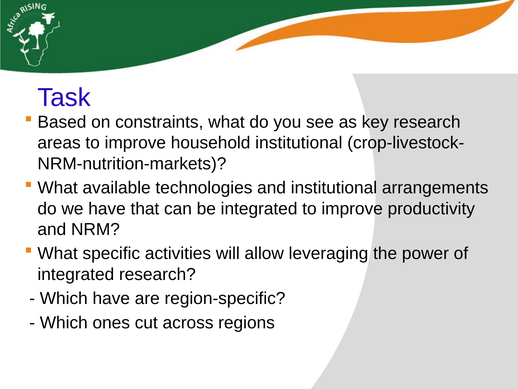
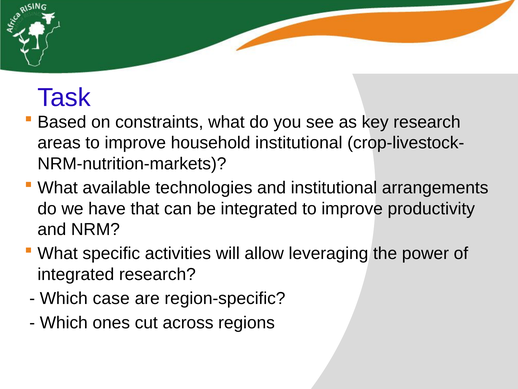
Which have: have -> case (111, 298)
